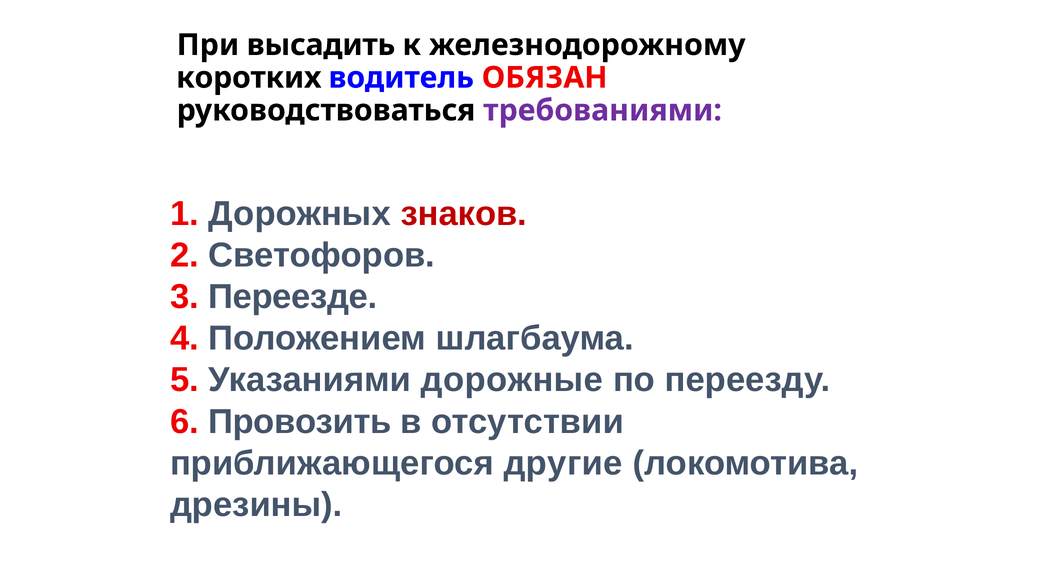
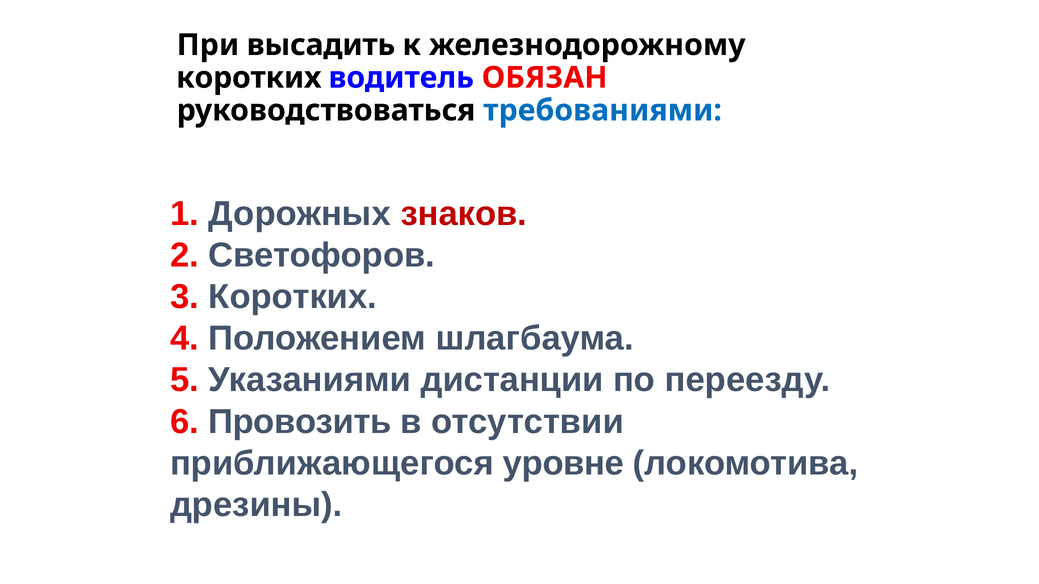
требованиями colour: purple -> blue (603, 110)
3 Переезде: Переезде -> Коротких (293, 297)
дорожные: дорожные -> дистанции (512, 380)
другие: другие -> уровне (563, 463)
